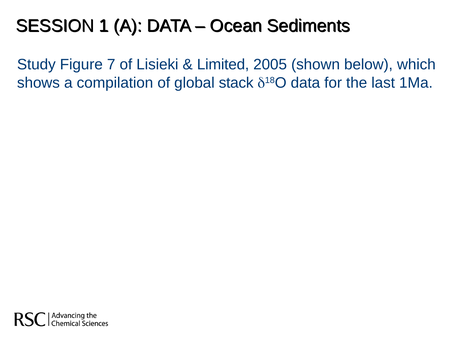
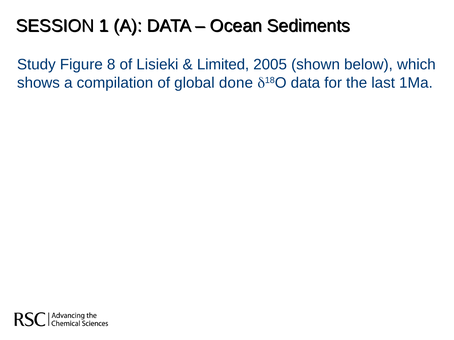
7: 7 -> 8 (111, 65)
stack: stack -> done (236, 83)
